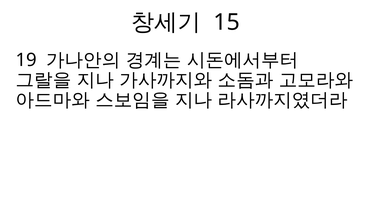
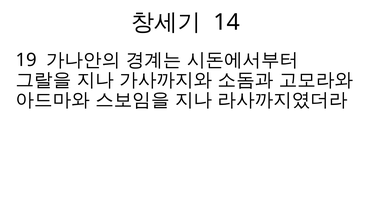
15: 15 -> 14 (227, 22)
